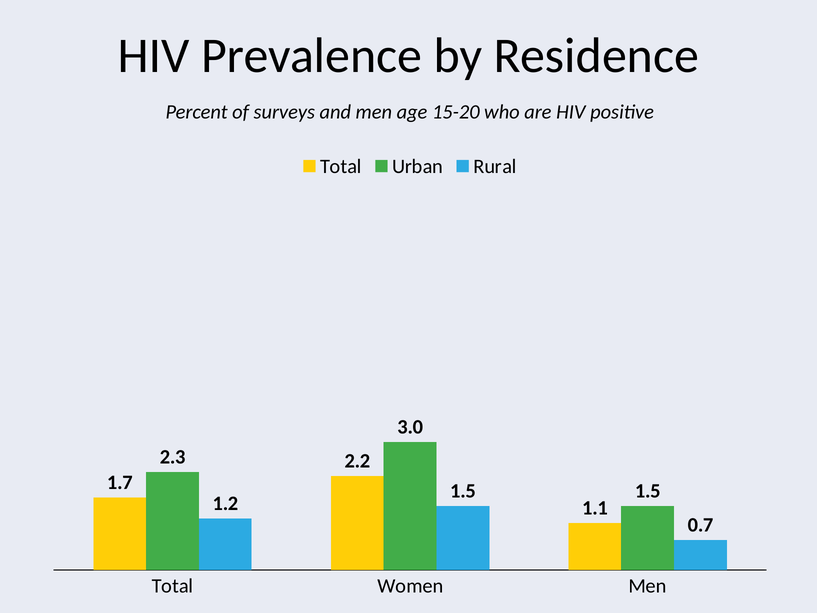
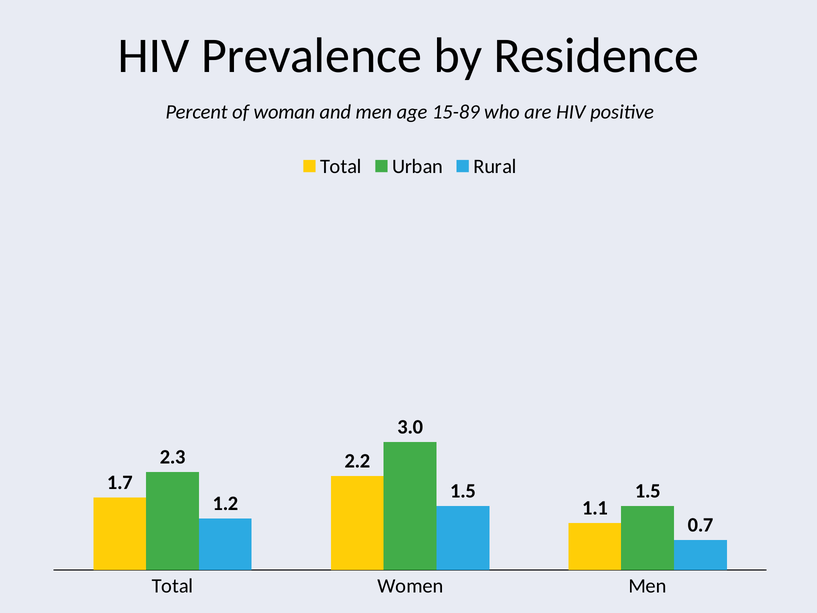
surveys: surveys -> woman (284, 112)
15-20: 15-20 -> 15-89 (456, 112)
